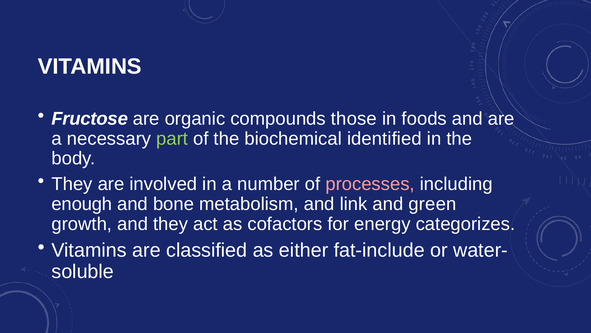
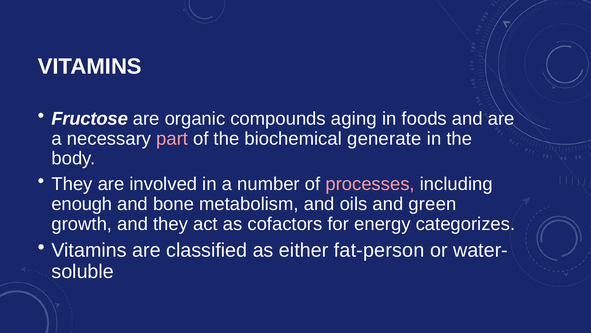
those: those -> aging (354, 118)
part colour: light green -> pink (172, 138)
identified: identified -> generate (384, 138)
link: link -> oils (354, 204)
fat-include: fat-include -> fat-person (379, 250)
